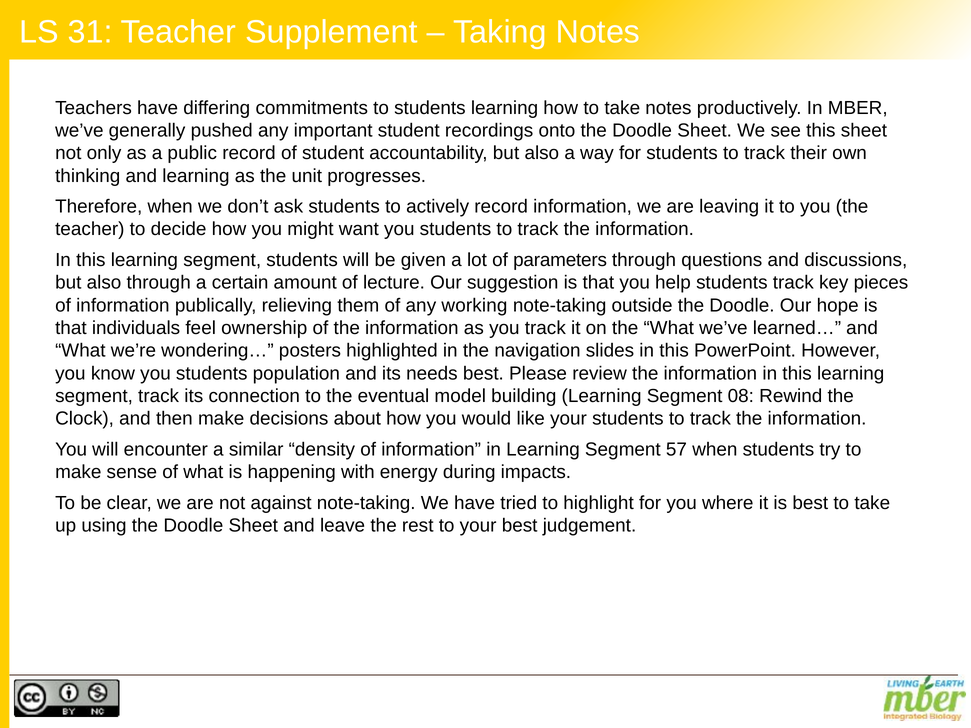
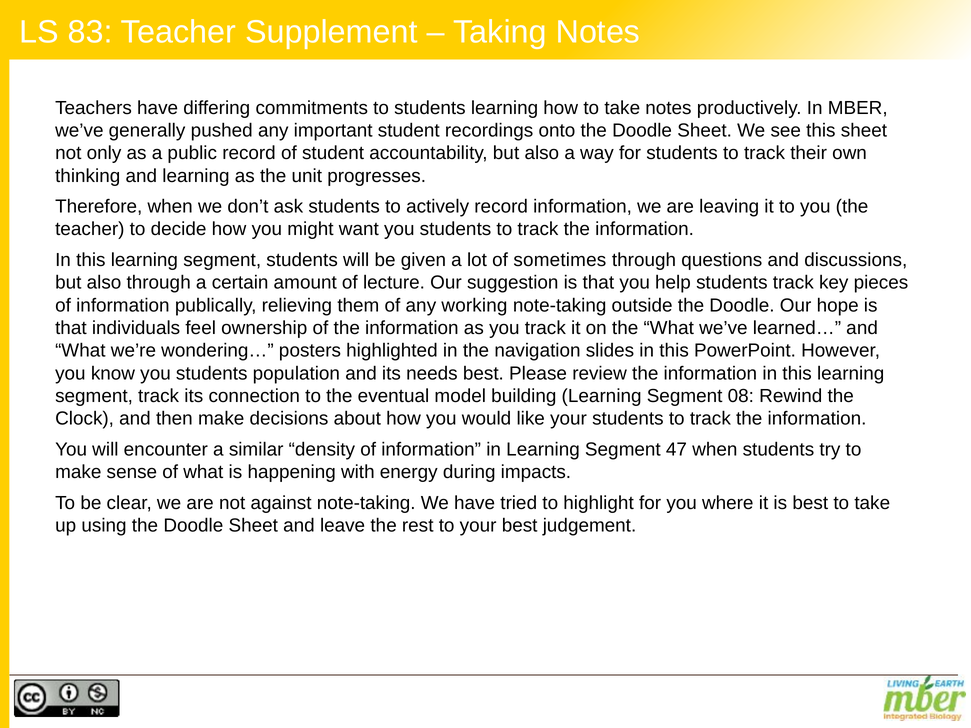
31: 31 -> 83 (90, 32)
parameters: parameters -> sometimes (560, 260)
57: 57 -> 47 (676, 450)
